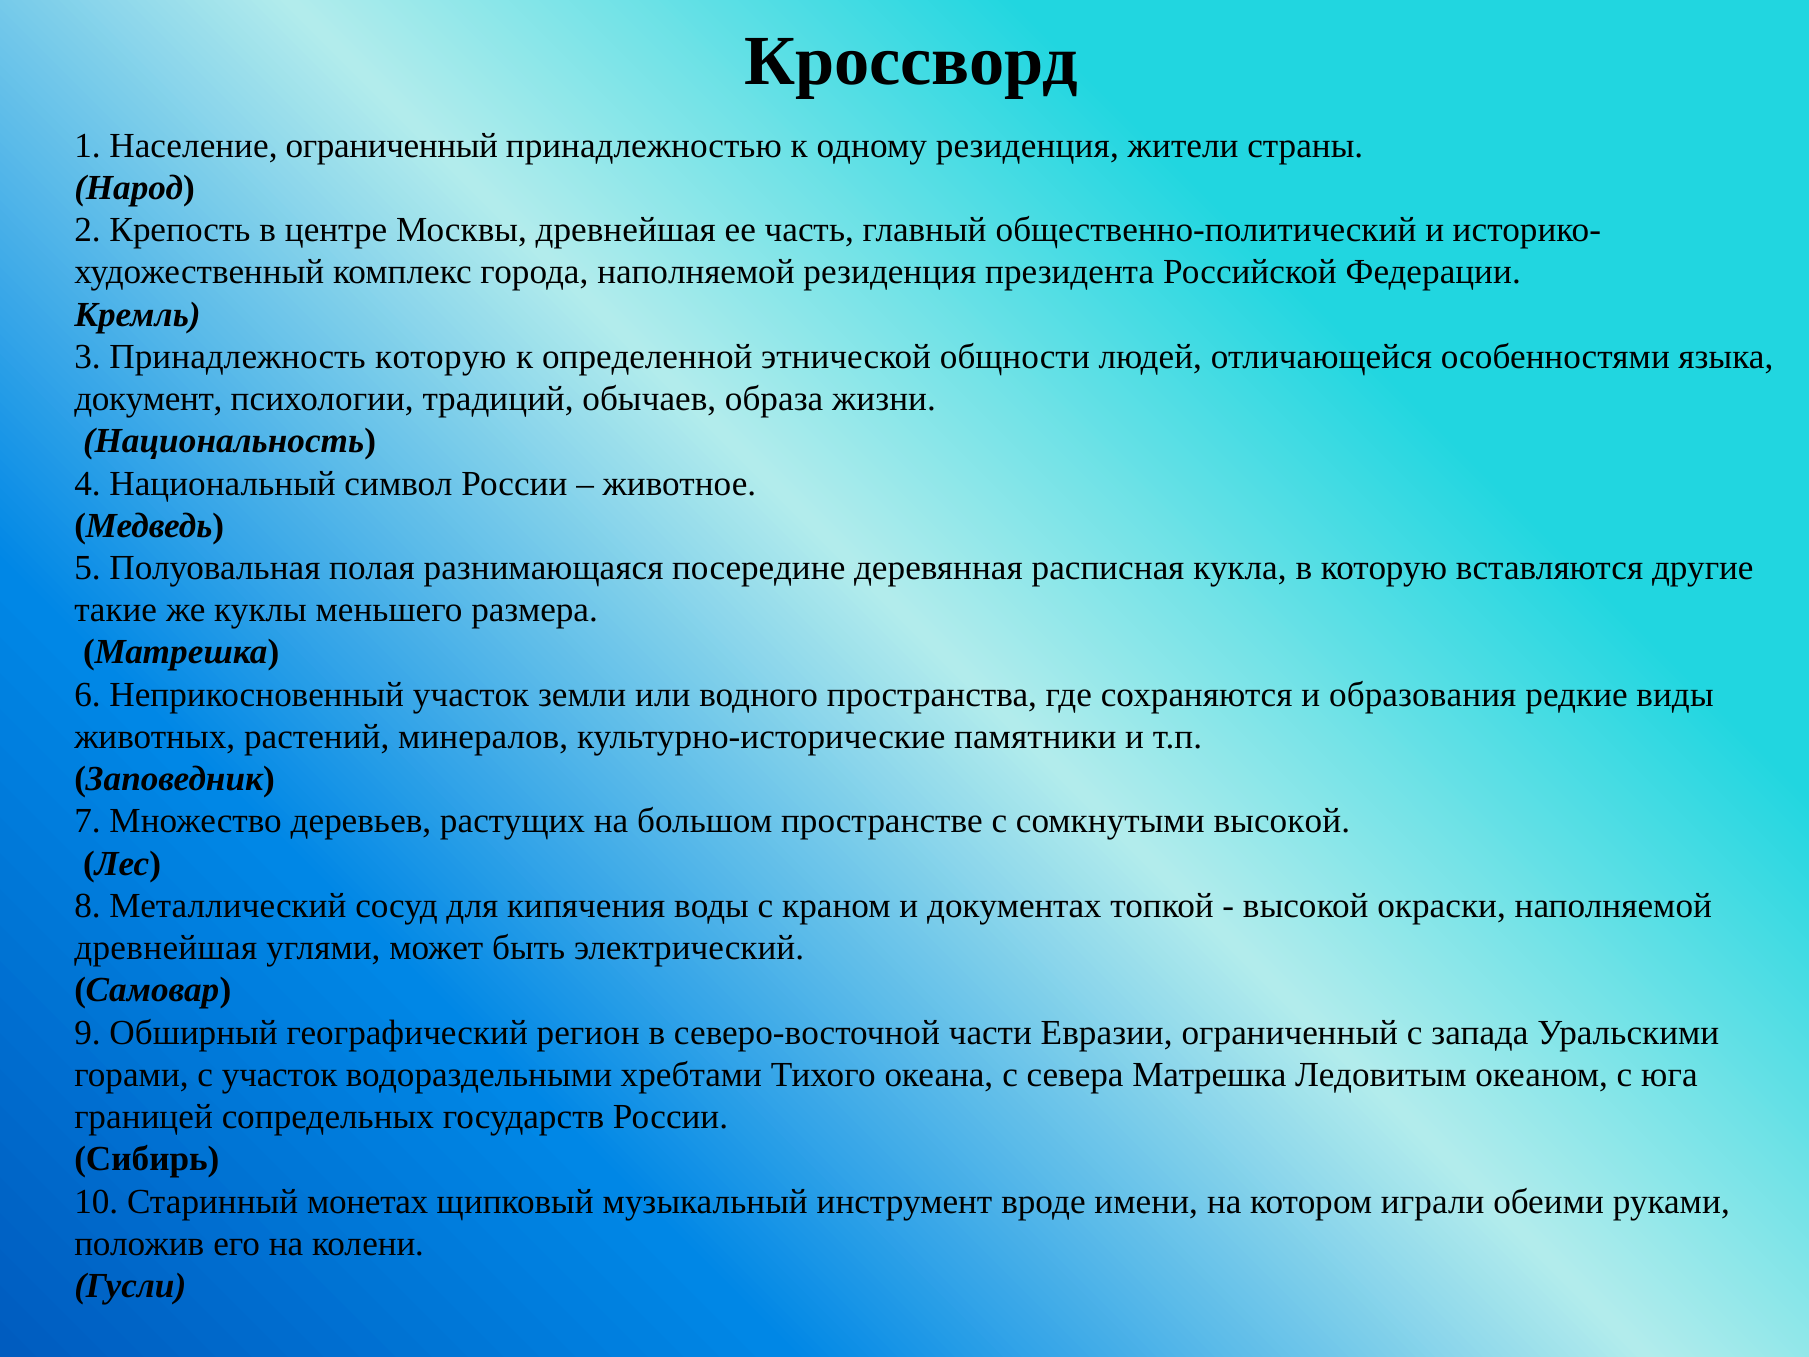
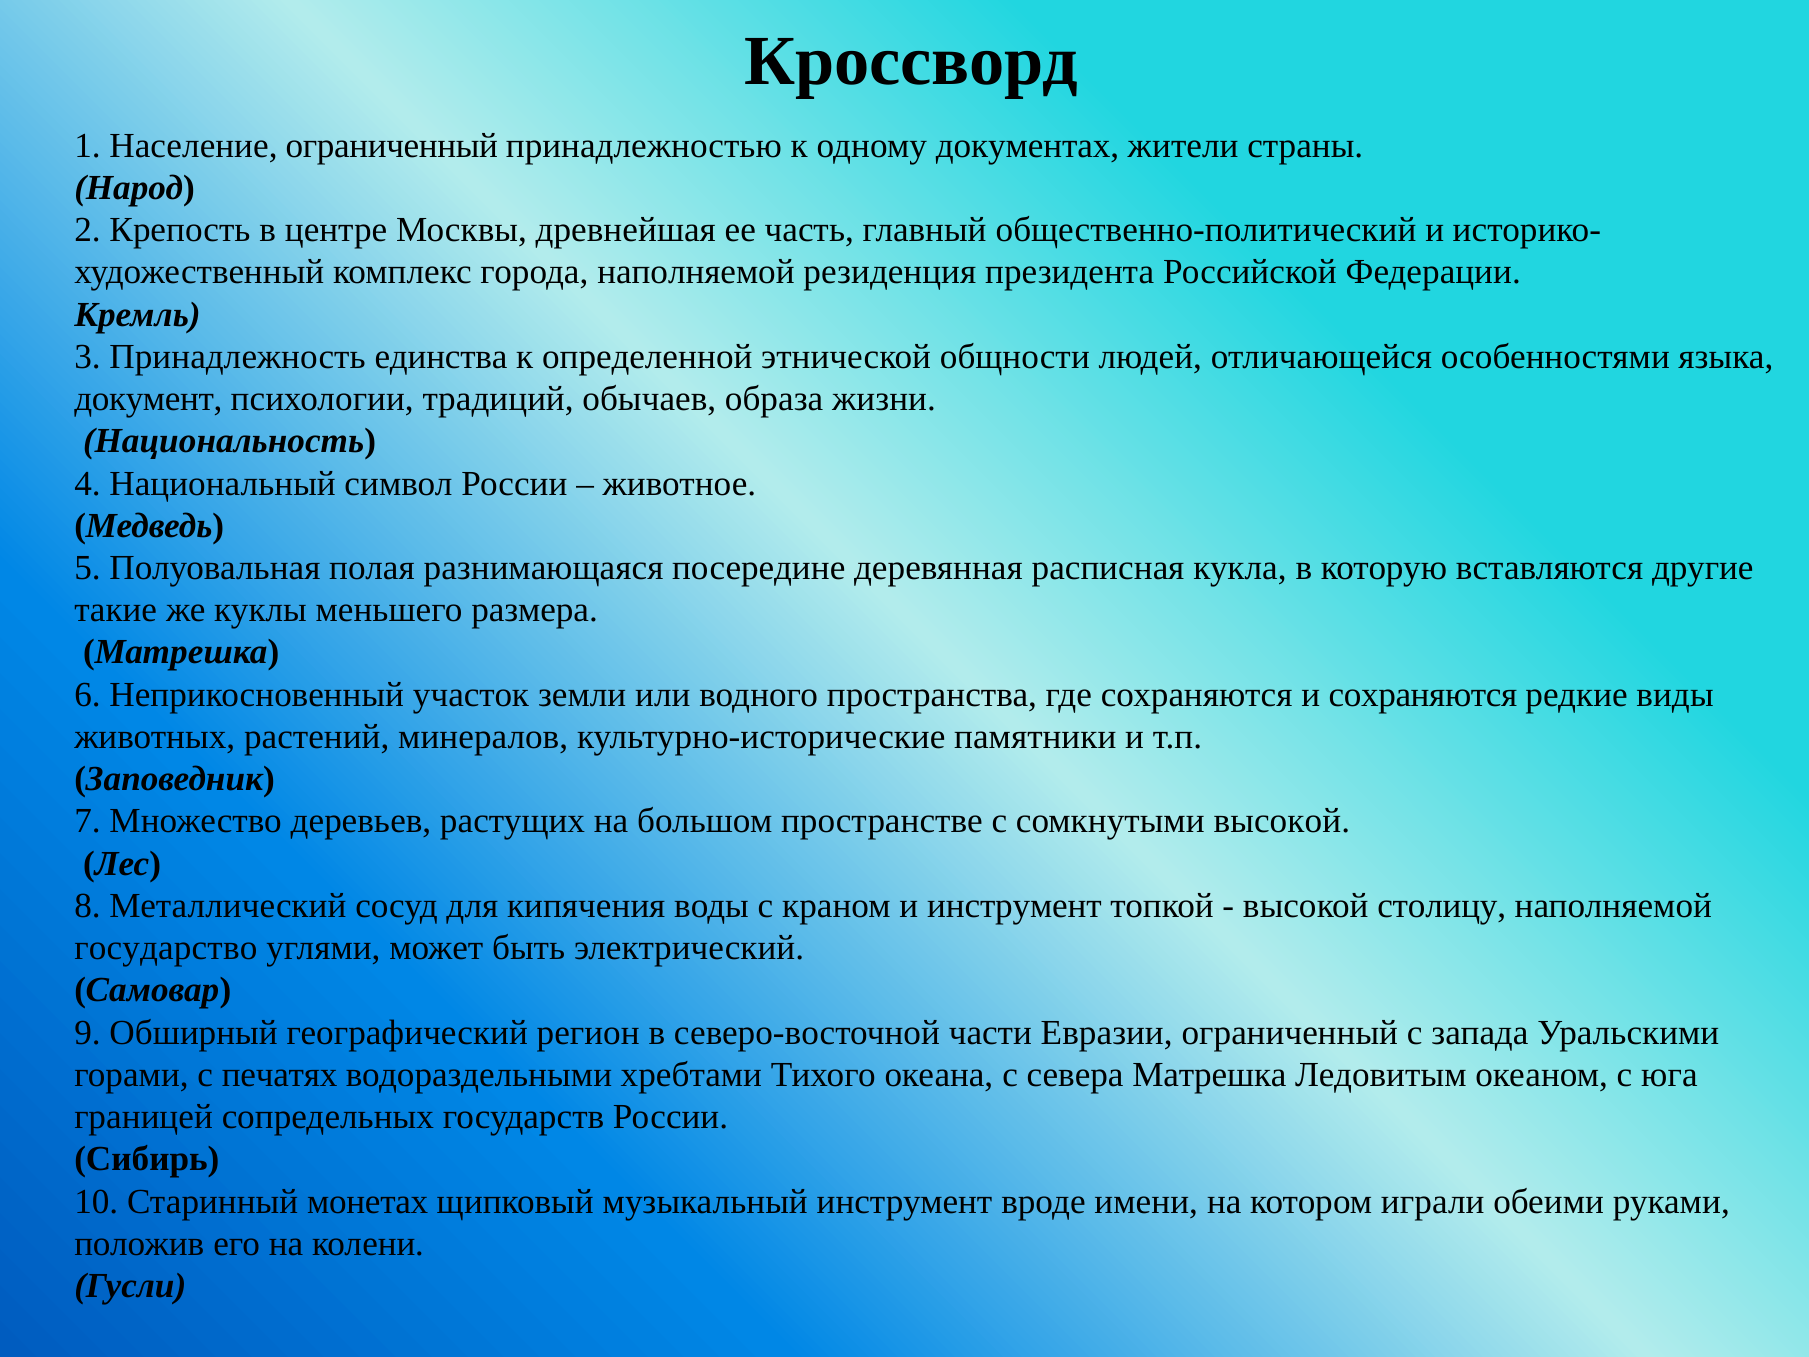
одному резиденция: резиденция -> документах (1028, 145)
Принадлежность которую: которую -> единства (441, 357)
и образования: образования -> сохраняются (1423, 694)
и документах: документах -> инструмент (1014, 906)
окраски: окраски -> столицу (1442, 906)
древнейшая: древнейшая -> государство (166, 948)
с участок: участок -> печатях (280, 1075)
